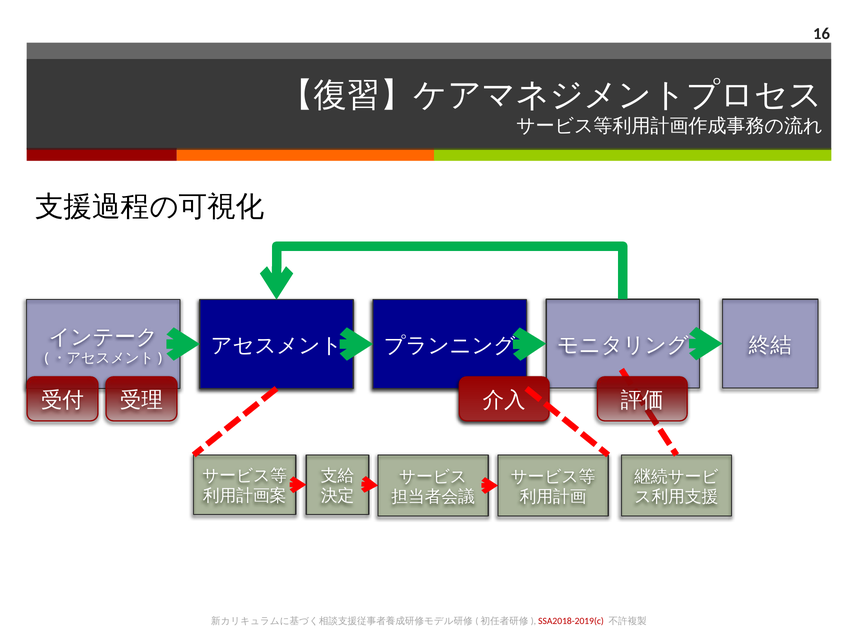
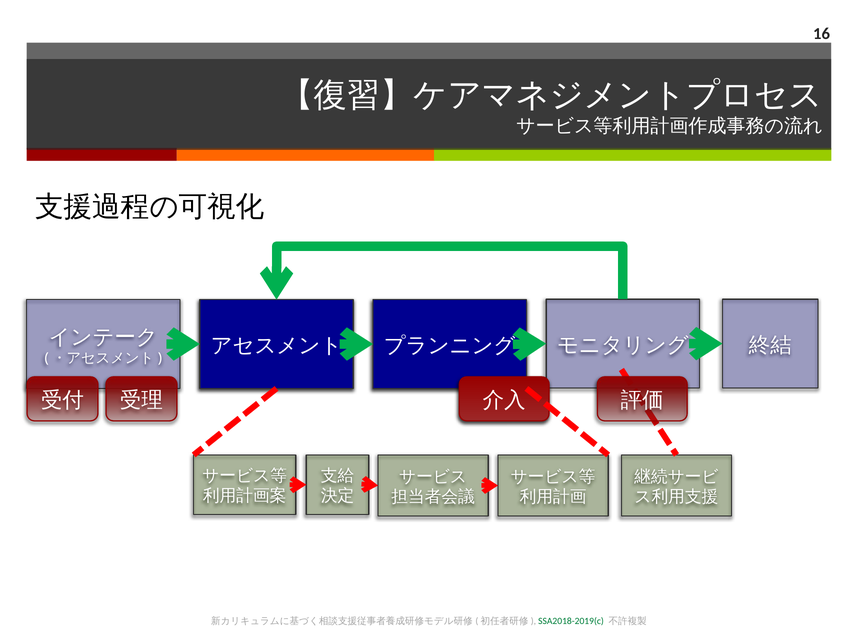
SSA2018-2019(c colour: red -> green (571, 622)
